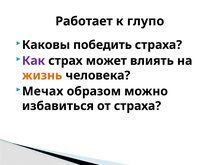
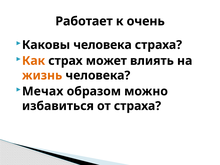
глупо: глупо -> очень (146, 21)
Каковы победить: победить -> человека (103, 45)
Как colour: purple -> orange (34, 61)
